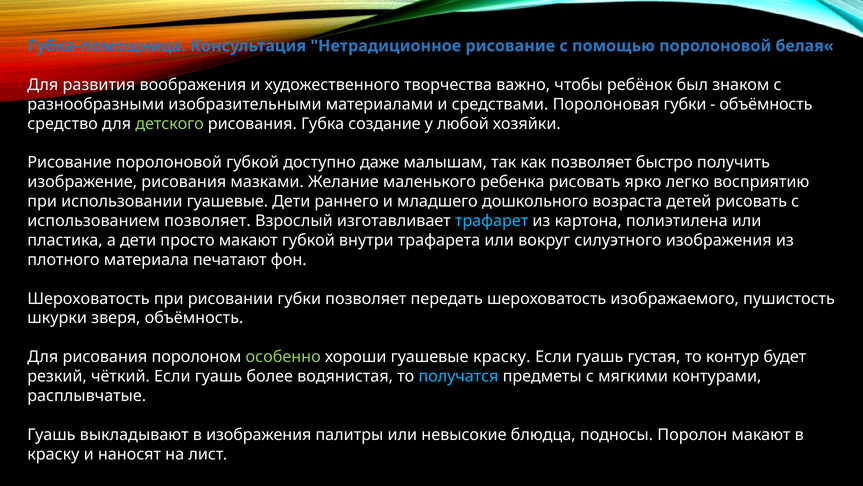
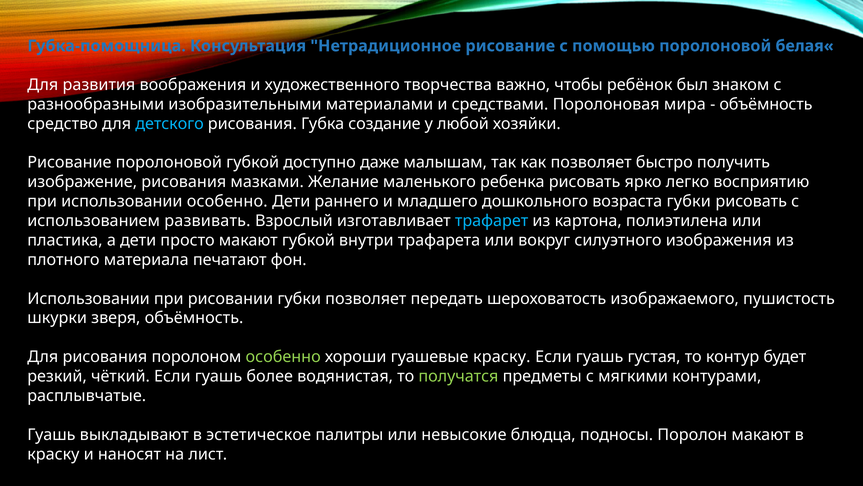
Поролоновая губки: губки -> мира (685, 104)
детского colour: light green -> light blue (170, 124)
использовании гуашевые: гуашевые -> особенно (227, 201)
возраста детей: детей -> губки (689, 201)
использованием позволяет: позволяет -> развивать (207, 221)
Шероховатость: Шероховатость -> Использовании (89, 298)
получатся colour: light blue -> light green (458, 376)
в изображения: изображения -> эстетическое (259, 434)
